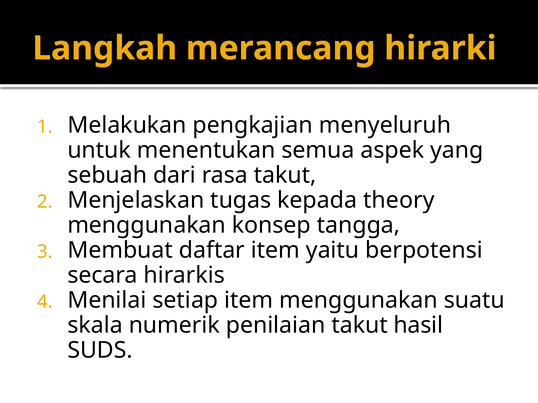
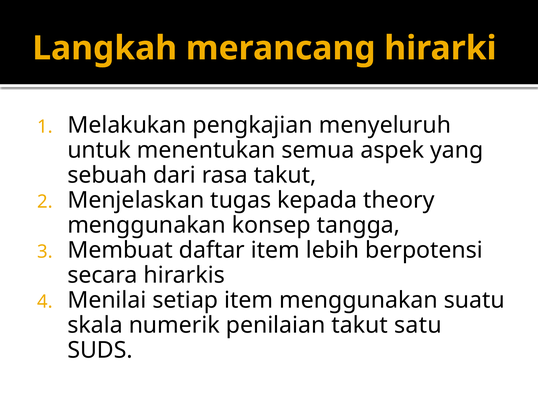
yaitu: yaitu -> lebih (333, 251)
hasil: hasil -> satu (418, 326)
